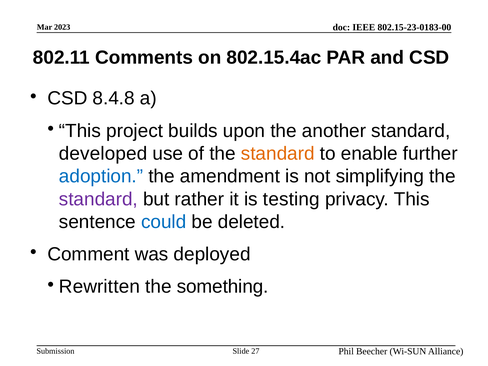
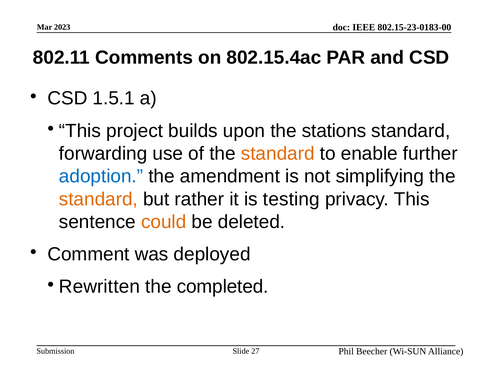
8.4.8: 8.4.8 -> 1.5.1 (114, 98)
another: another -> stations (334, 131)
developed: developed -> forwarding (103, 154)
standard colour: purple -> orange (98, 199)
could colour: blue -> orange (164, 222)
something: something -> completed (223, 287)
